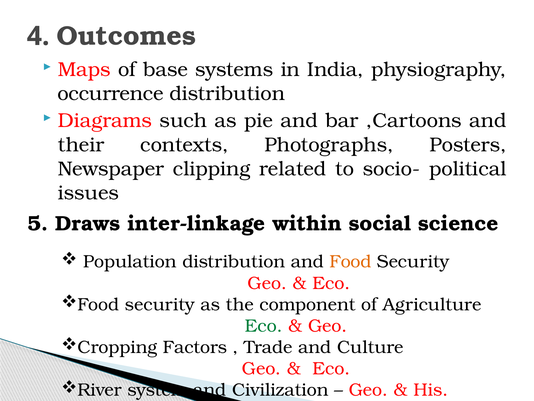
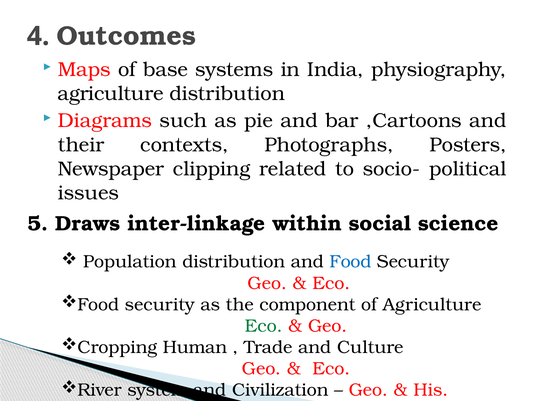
occurrence: occurrence -> agriculture (111, 94)
Food colour: orange -> blue (351, 261)
Factors: Factors -> Human (195, 347)
